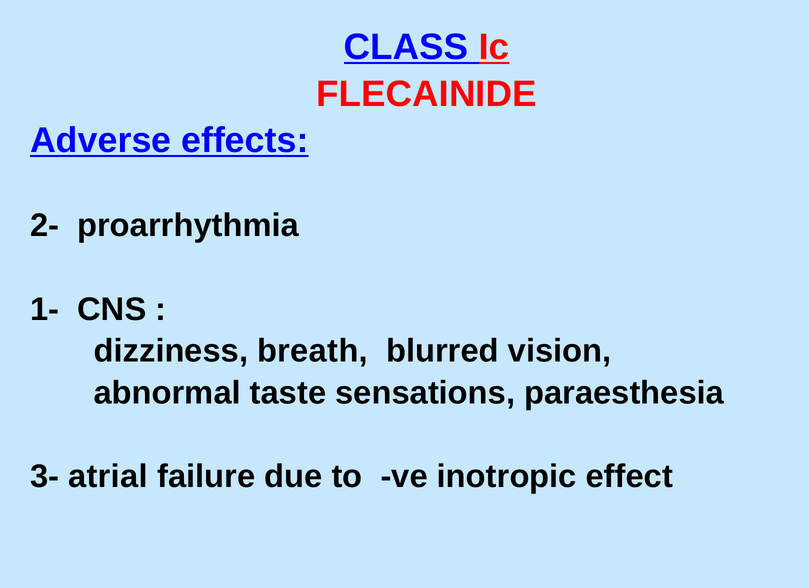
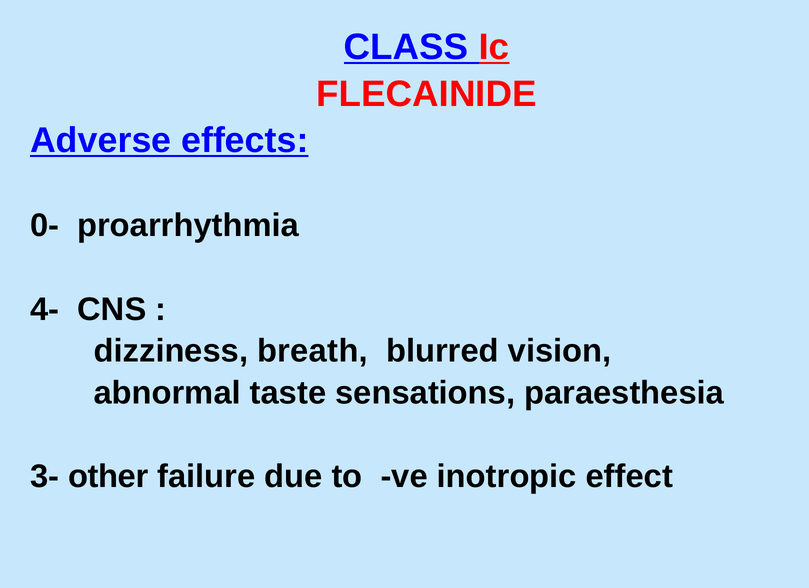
2-: 2- -> 0- (45, 226)
1-: 1- -> 4- (45, 309)
atrial: atrial -> other (108, 477)
